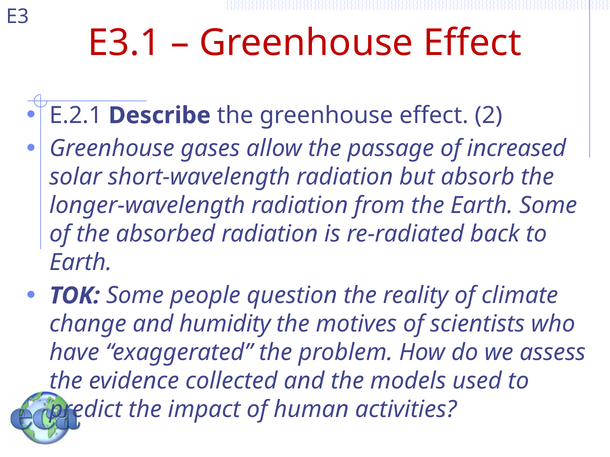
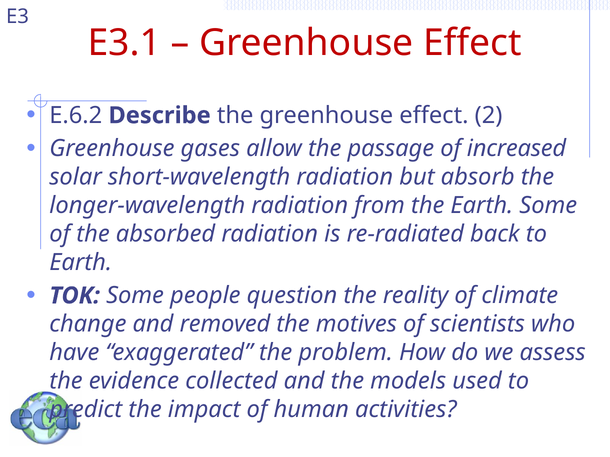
E.2.1: E.2.1 -> E.6.2 (76, 116)
humidity: humidity -> removed (225, 324)
